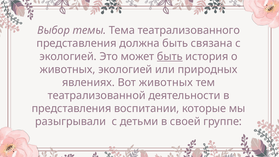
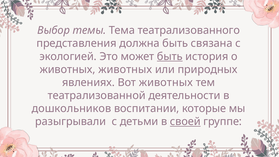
животных экологией: экологией -> животных (125, 69)
представления: представления -> дошкольников (71, 109)
своей underline: none -> present (185, 122)
